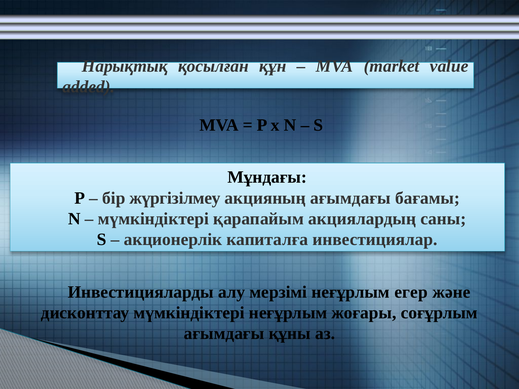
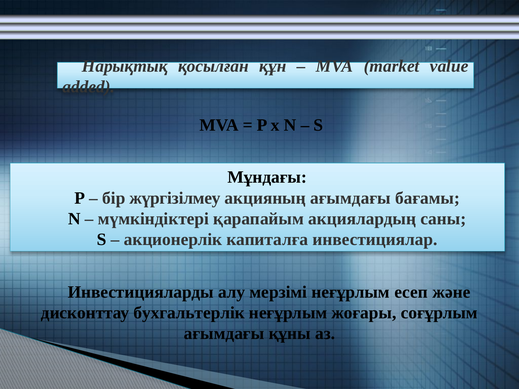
егер: егер -> есеп (411, 292)
дисконттау мүмкіндіктері: мүмкіндіктері -> бухгальтерлік (189, 313)
